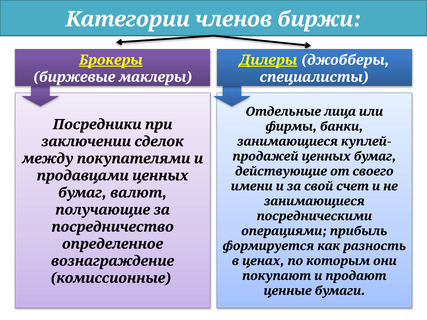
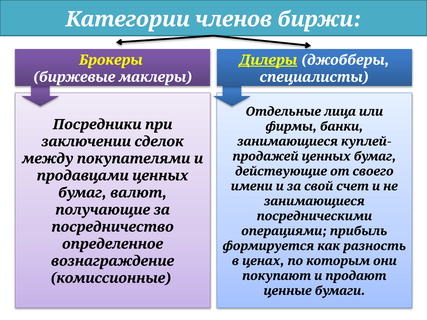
Брокеры underline: present -> none (111, 60)
